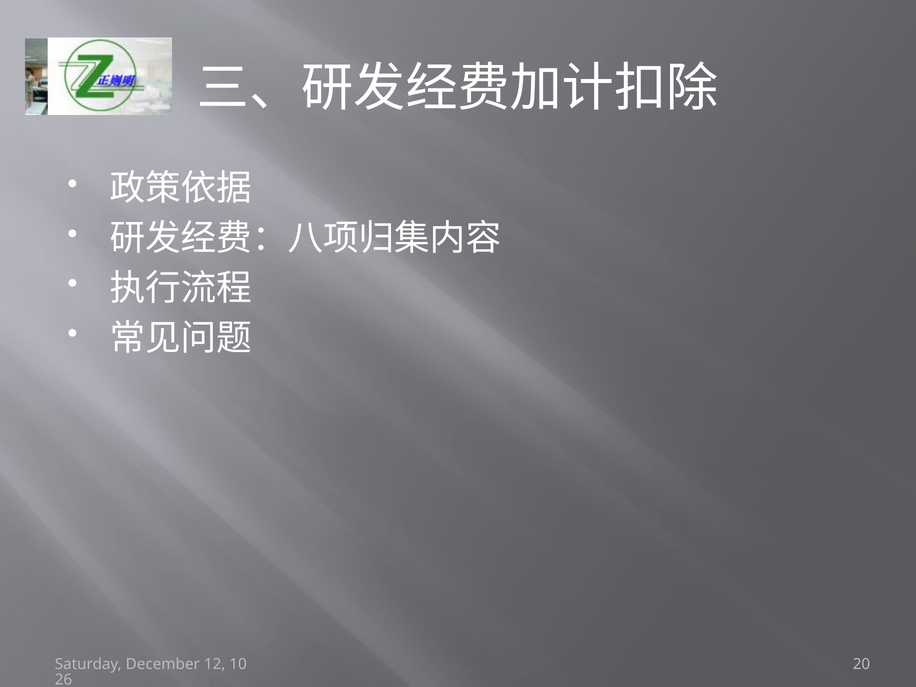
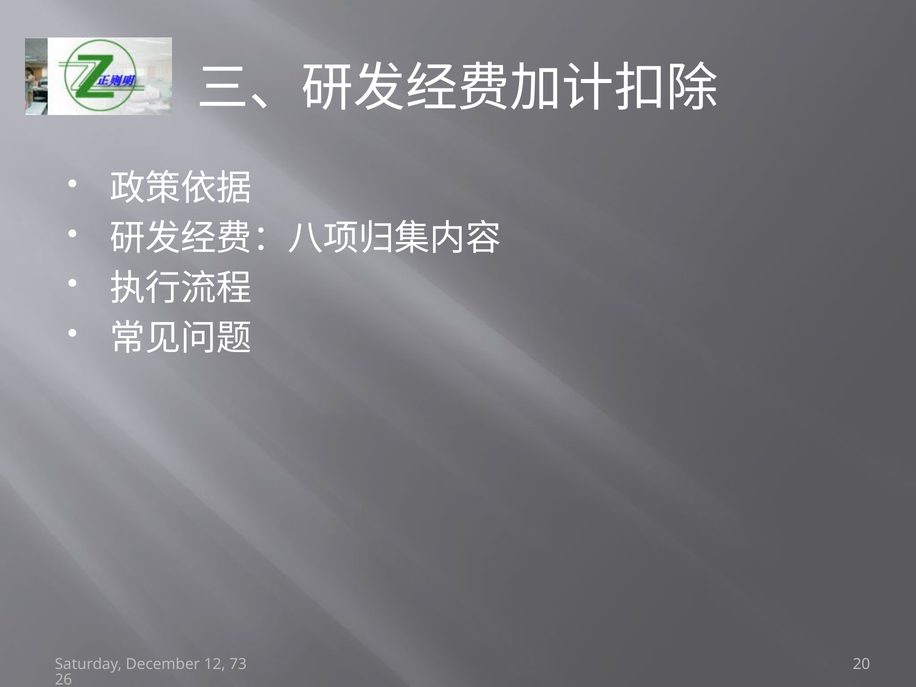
10: 10 -> 73 (238, 664)
